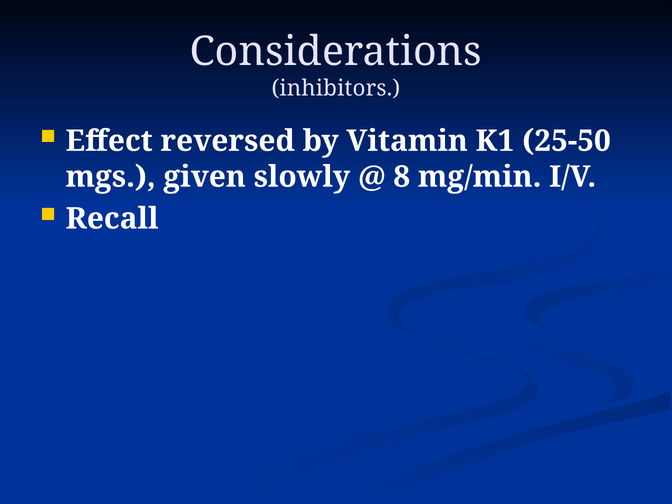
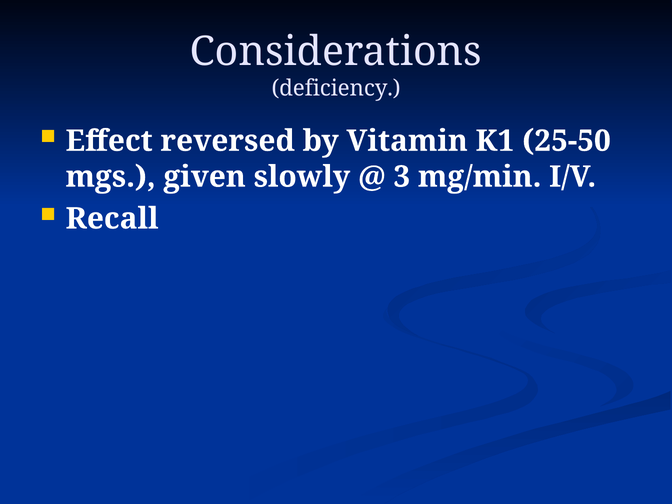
inhibitors: inhibitors -> deficiency (336, 88)
8: 8 -> 3 (402, 177)
